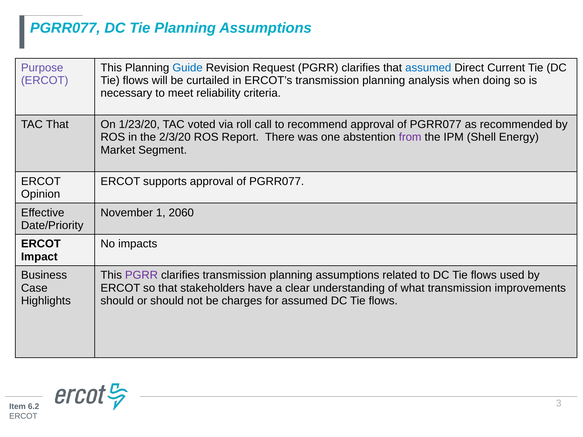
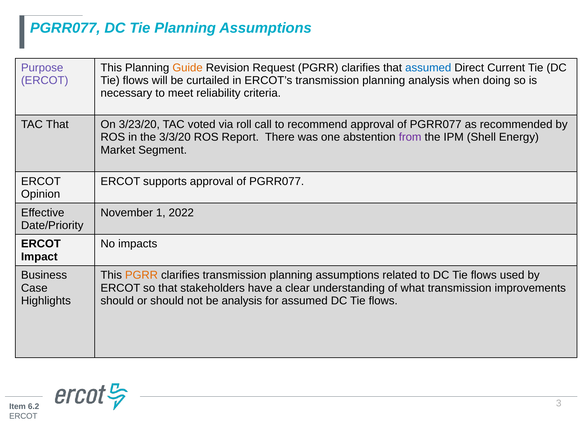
Guide colour: blue -> orange (188, 68)
1/23/20: 1/23/20 -> 3/23/20 (139, 125)
2/3/20: 2/3/20 -> 3/3/20 (175, 137)
2060: 2060 -> 2022 (181, 213)
PGRR colour: purple -> orange (141, 275)
be charges: charges -> analysis (242, 301)
